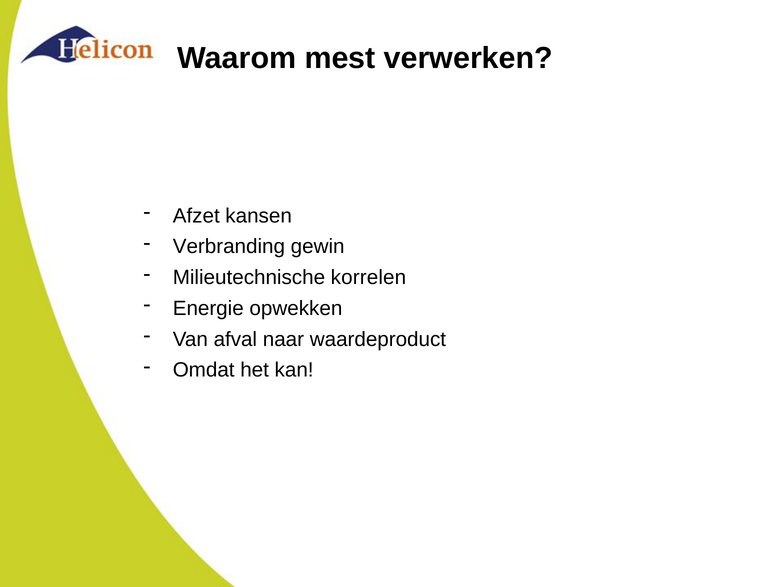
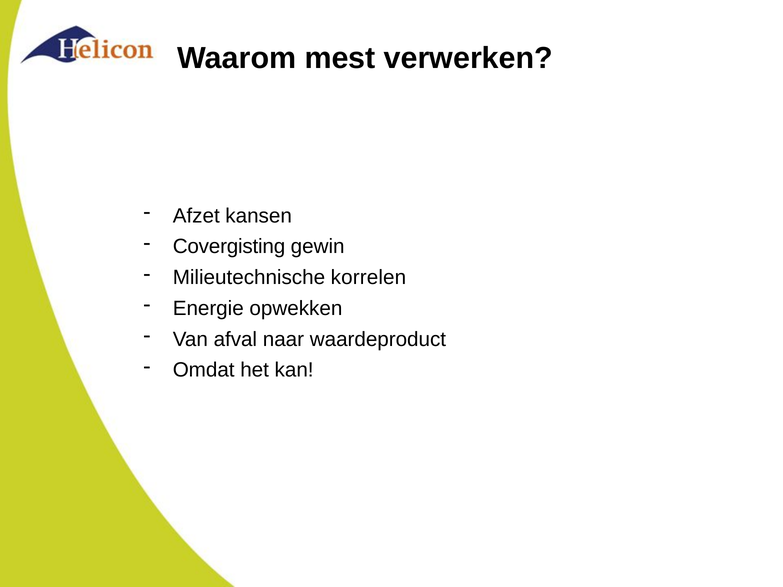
Verbranding: Verbranding -> Covergisting (229, 247)
